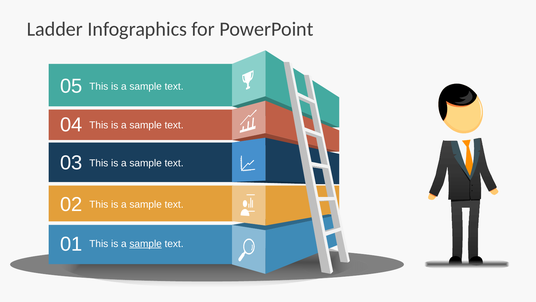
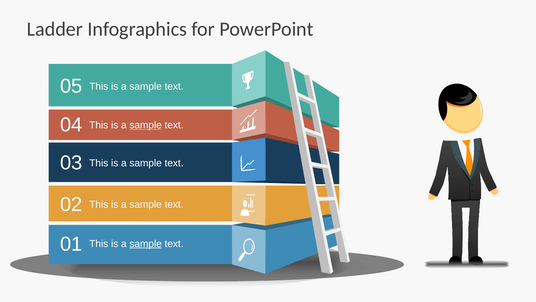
sample underline: none -> present (146, 125)
